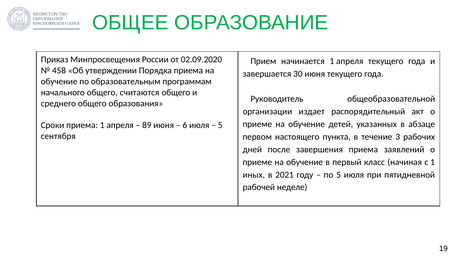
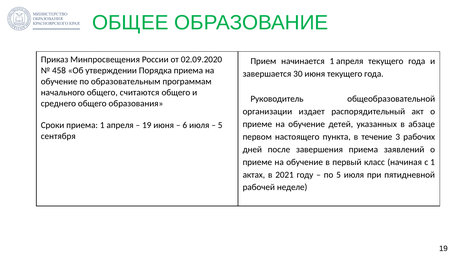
89: 89 -> 19 (147, 125)
иных: иных -> актах (254, 175)
